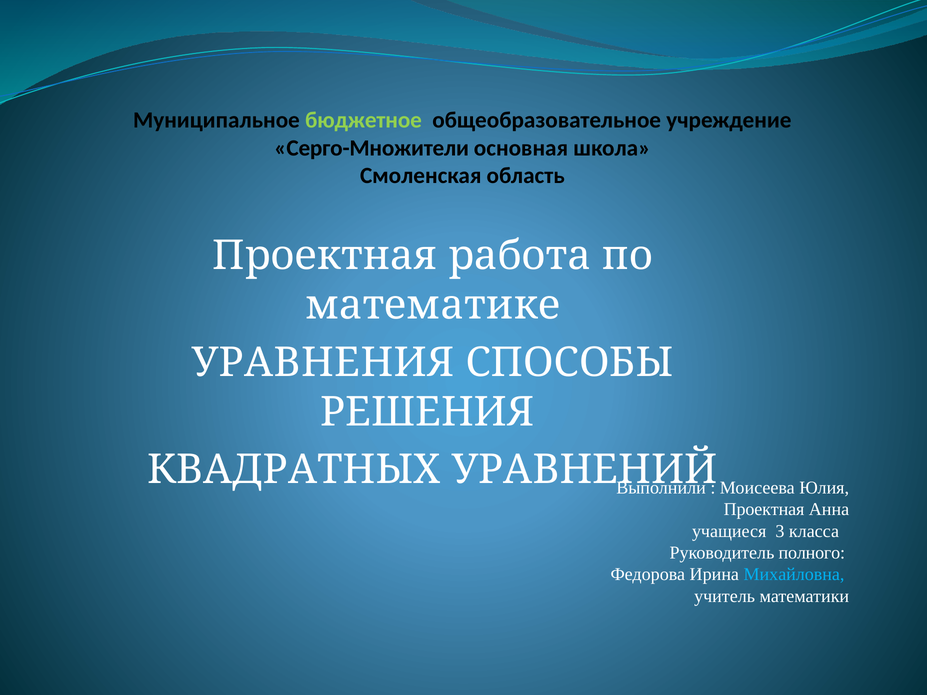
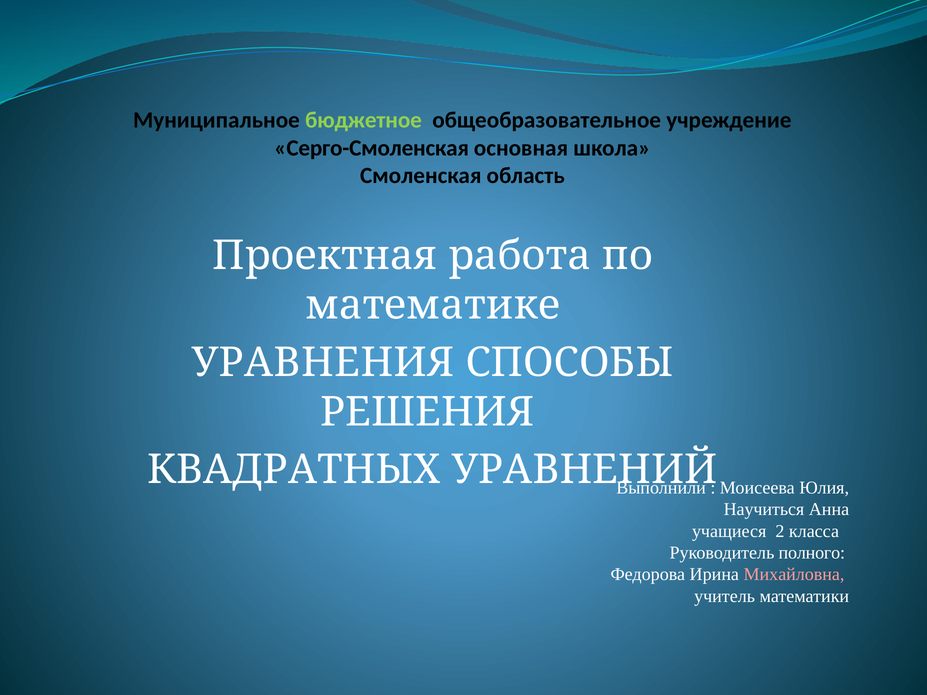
Серго-Множители: Серго-Множители -> Серго-Смоленская (372, 148)
Проектная: Проектная -> Научиться (764, 510)
3: 3 -> 2 (780, 531)
Михайловна colour: light blue -> pink (794, 575)
